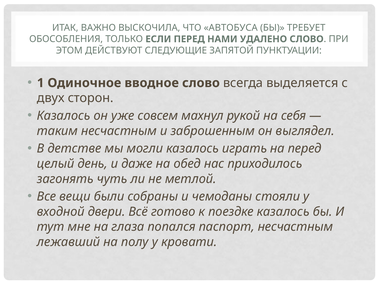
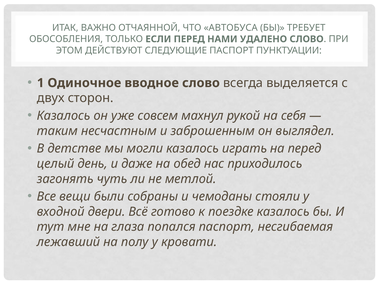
ВЫСКОЧИЛА: ВЫСКОЧИЛА -> ОТЧАЯННОЙ (149, 28)
СЛЕДУЮЩИЕ ЗАПЯТОЙ: ЗАПЯТОЙ -> ПАСПОРТ (232, 50)
паспорт несчастным: несчастным -> несгибаемая (295, 227)
